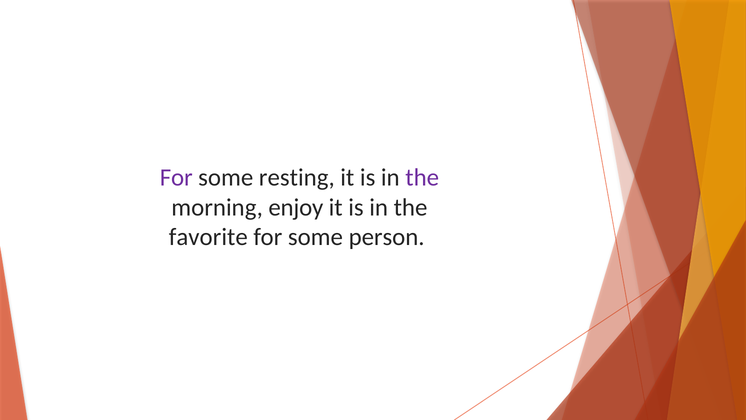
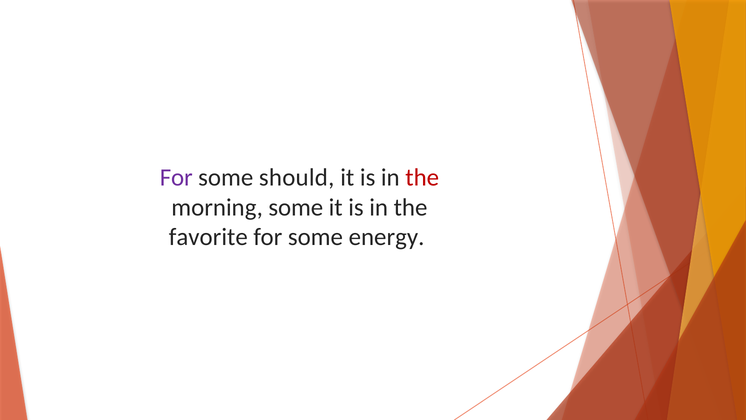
resting: resting -> should (297, 177)
the colour: purple -> red (422, 177)
morning enjoy: enjoy -> some (296, 207)
person: person -> energy (387, 237)
